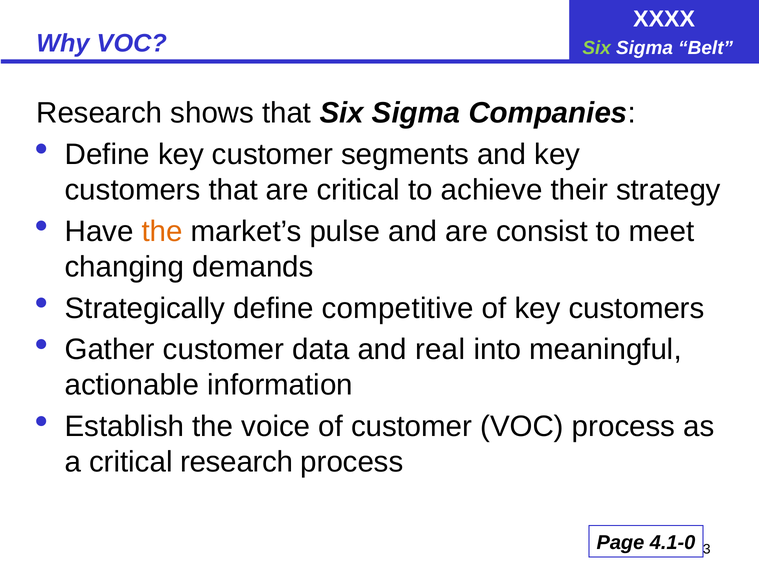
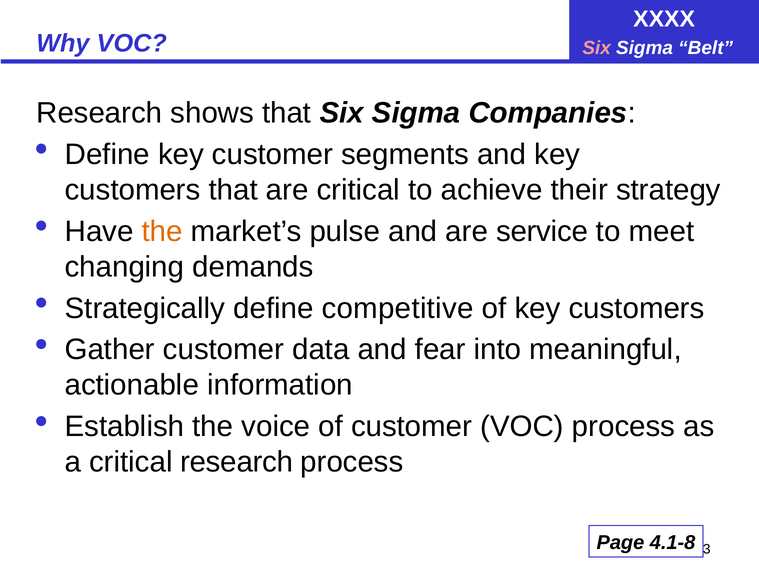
Six colour: light green -> pink (597, 48)
consist: consist -> service (542, 231)
real: real -> fear (440, 349)
4.1-0: 4.1-0 -> 4.1-8 (673, 542)
